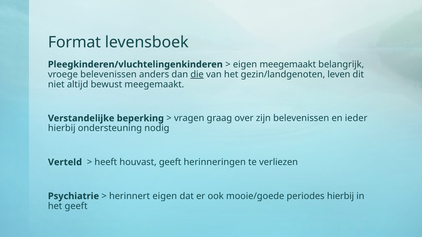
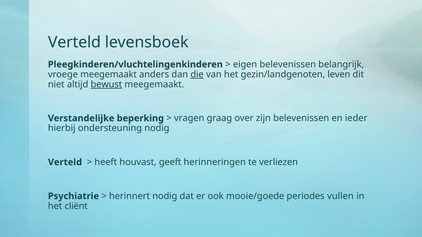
Format: Format -> Verteld (74, 43)
eigen meegemaakt: meegemaakt -> belevenissen (288, 65)
vroege belevenissen: belevenissen -> meegemaakt (109, 75)
bewust underline: none -> present (106, 84)
herinnert eigen: eigen -> nodig (165, 196)
periodes hierbij: hierbij -> vullen (340, 196)
het geeft: geeft -> cliënt (76, 206)
